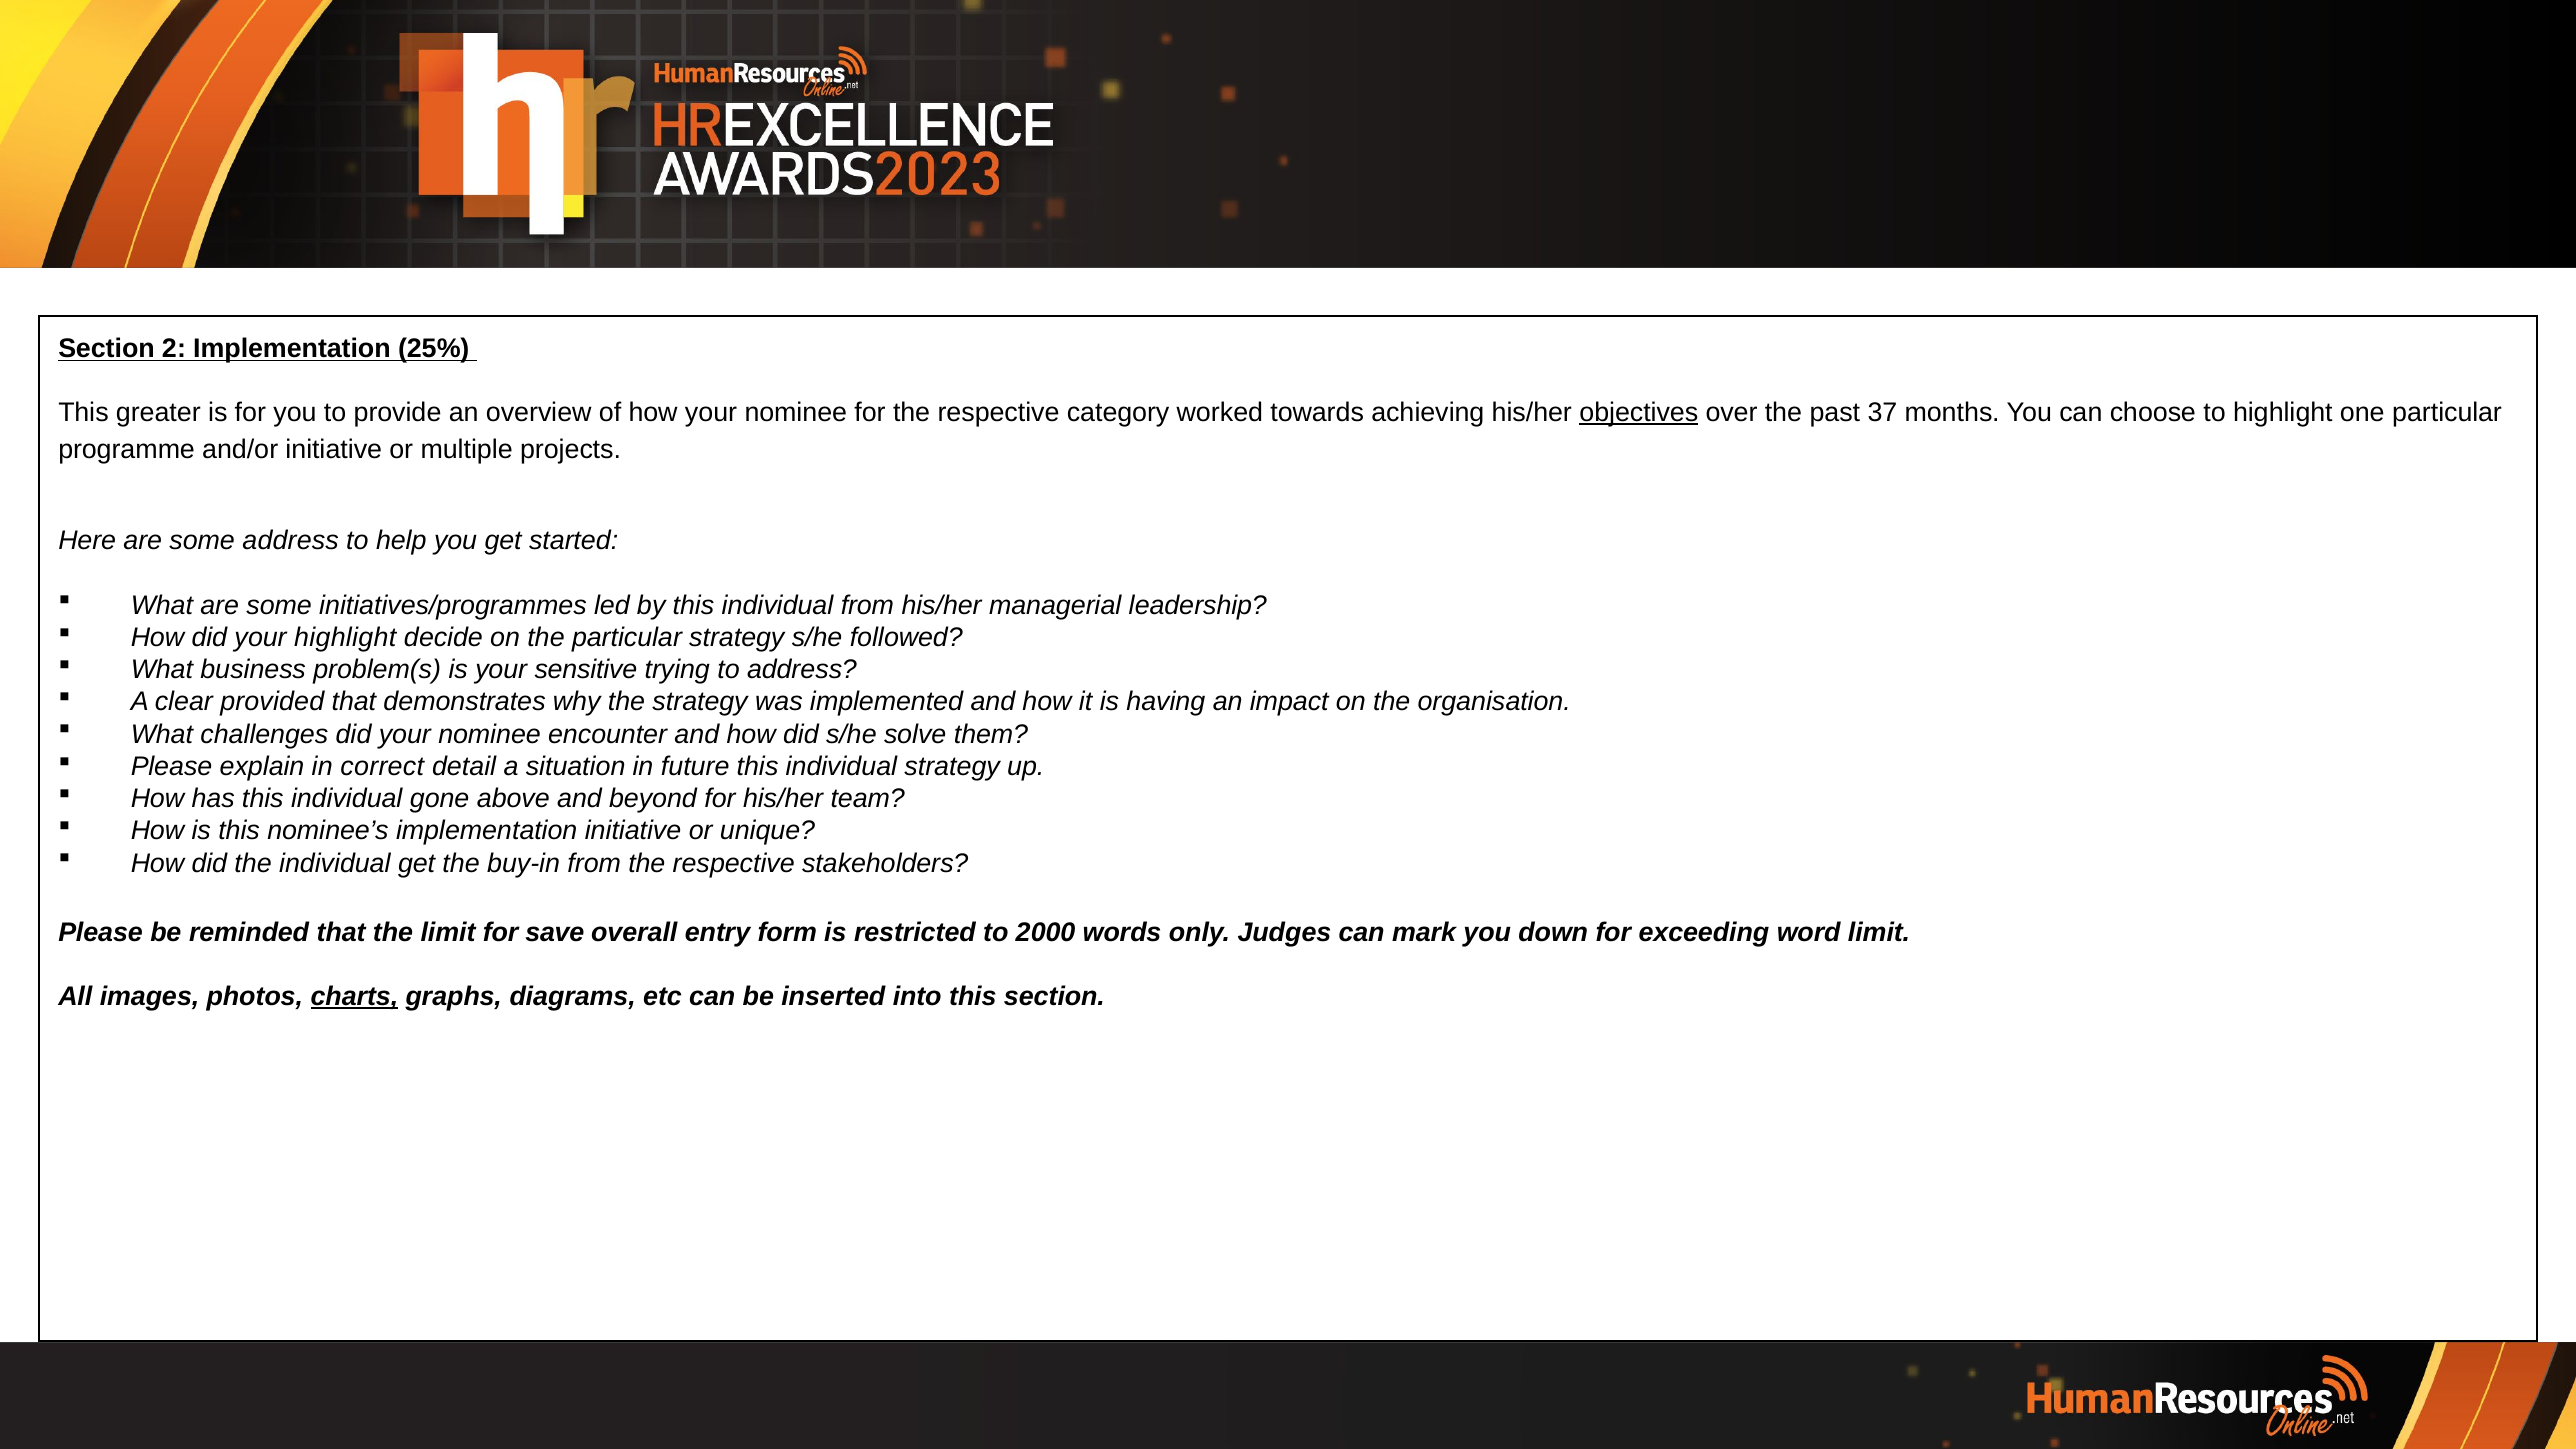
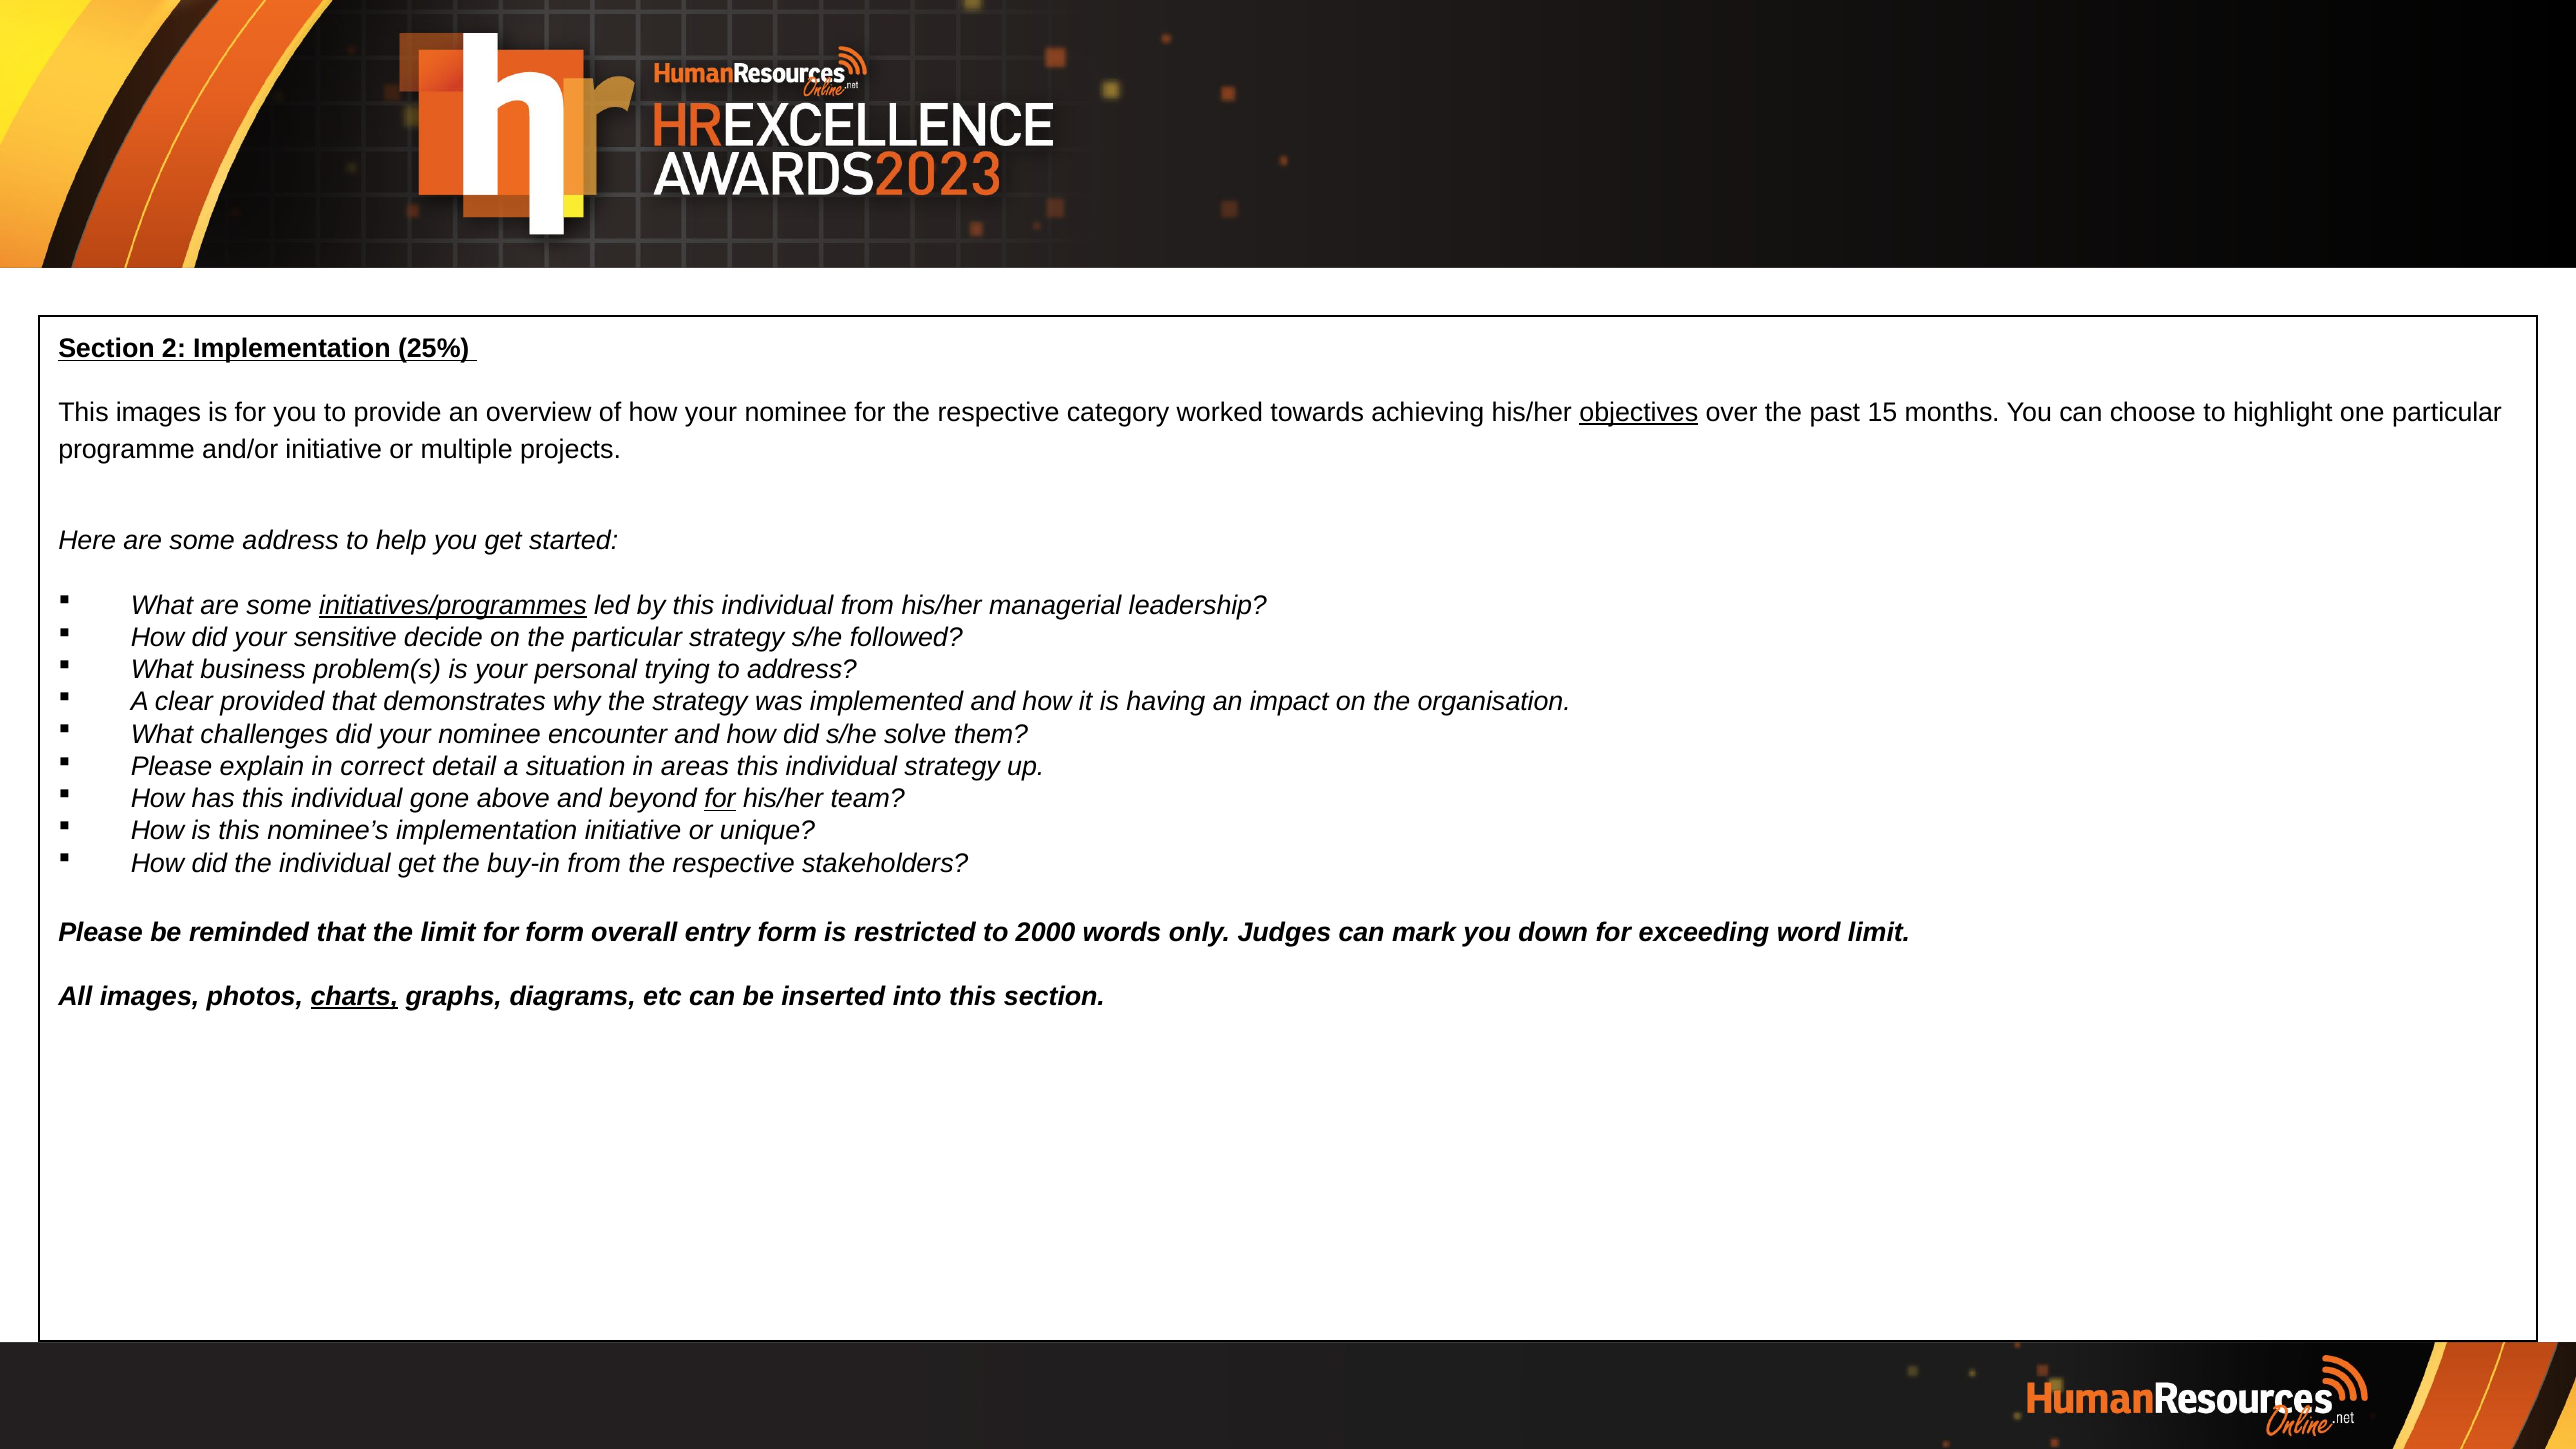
This greater: greater -> images (158, 412)
37: 37 -> 15 (1882, 412)
initiatives/programmes underline: none -> present (453, 605)
your highlight: highlight -> sensitive (345, 638)
sensitive: sensitive -> personal (586, 670)
future: future -> areas (695, 767)
for underline: none -> present (720, 799)
for save: save -> form (555, 933)
